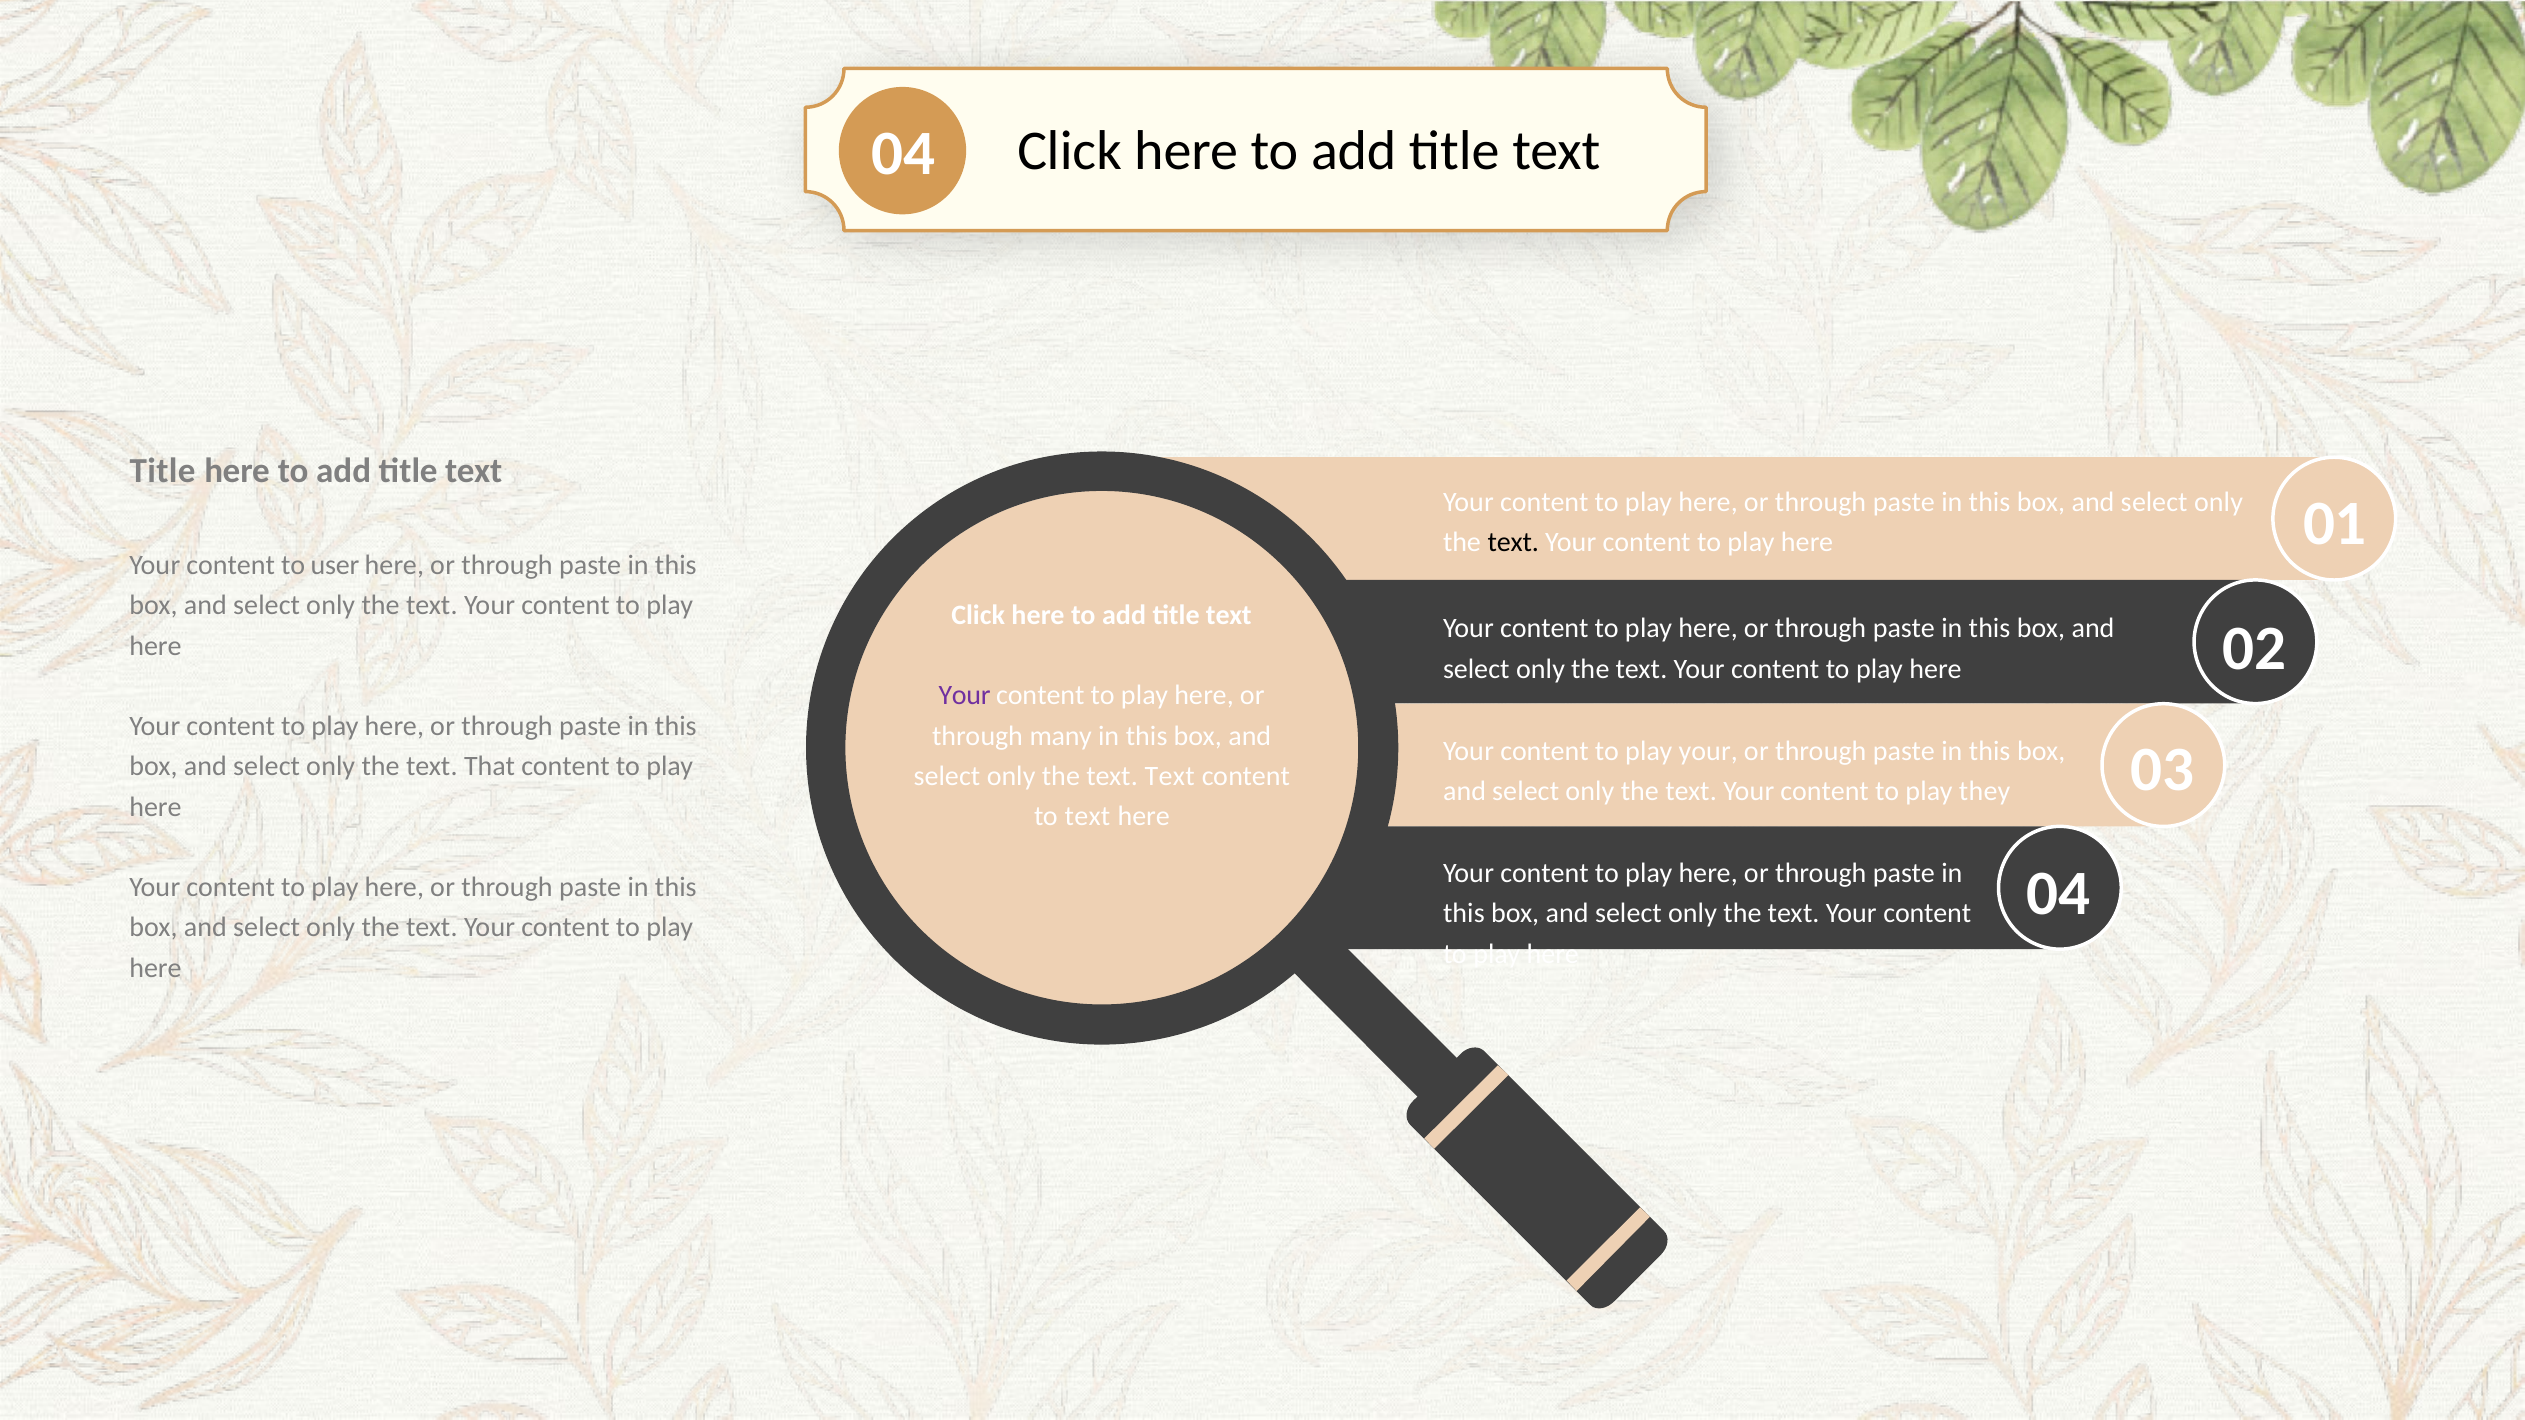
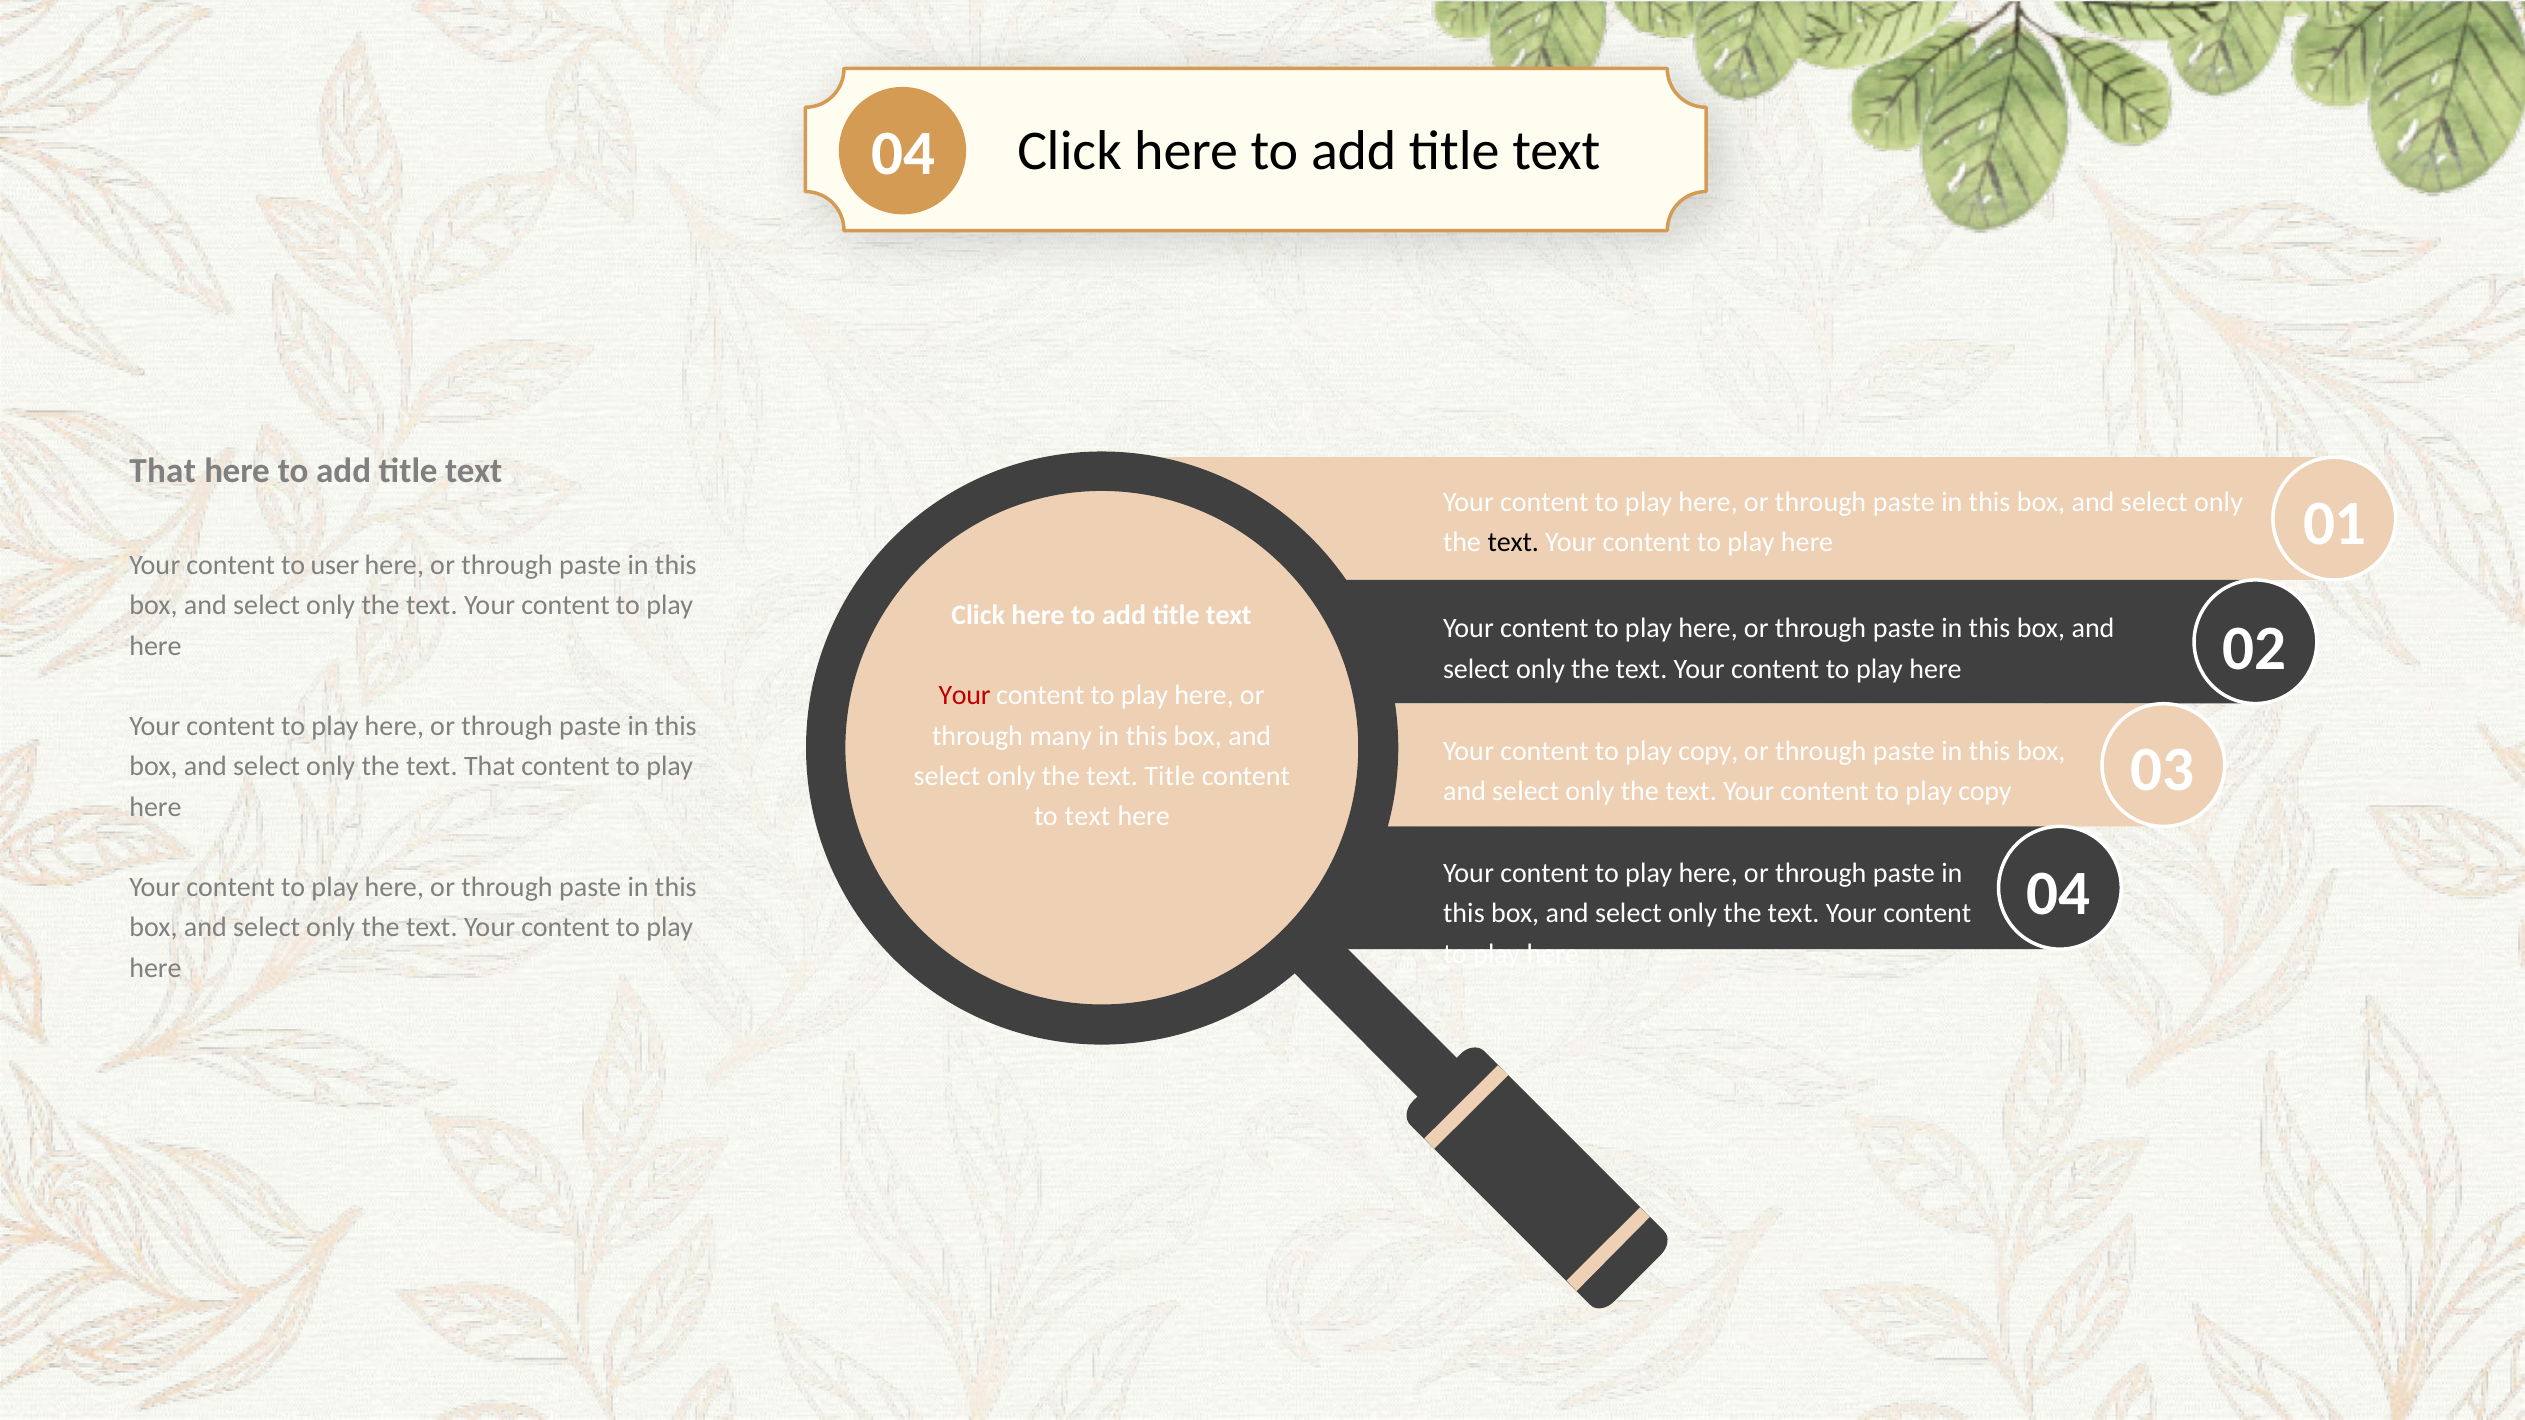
Title: Title -> That (163, 471)
Your colour: purple -> red (965, 695)
your: your -> copy (1708, 751)
text Text: Text -> Title (1170, 776)
they: they -> copy (1985, 791)
